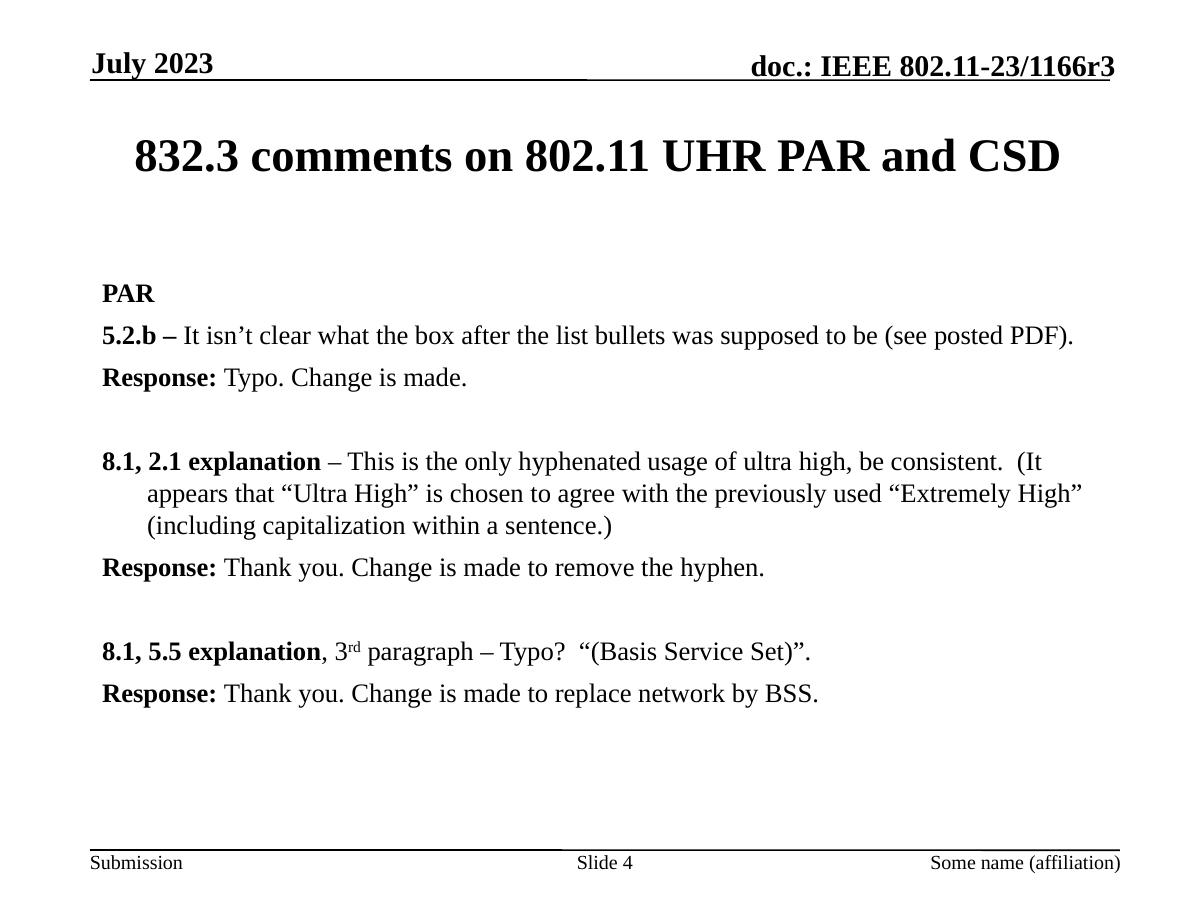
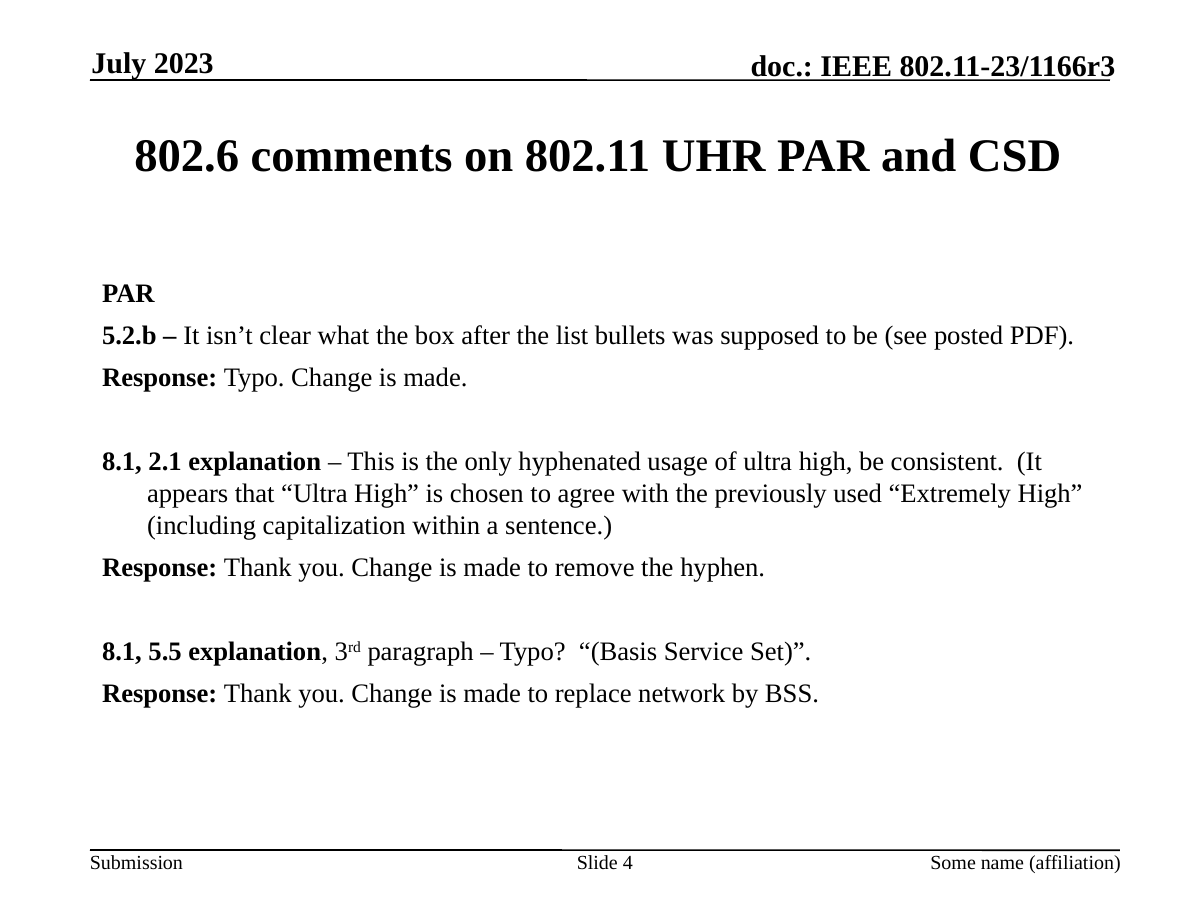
832.3: 832.3 -> 802.6 (187, 156)
